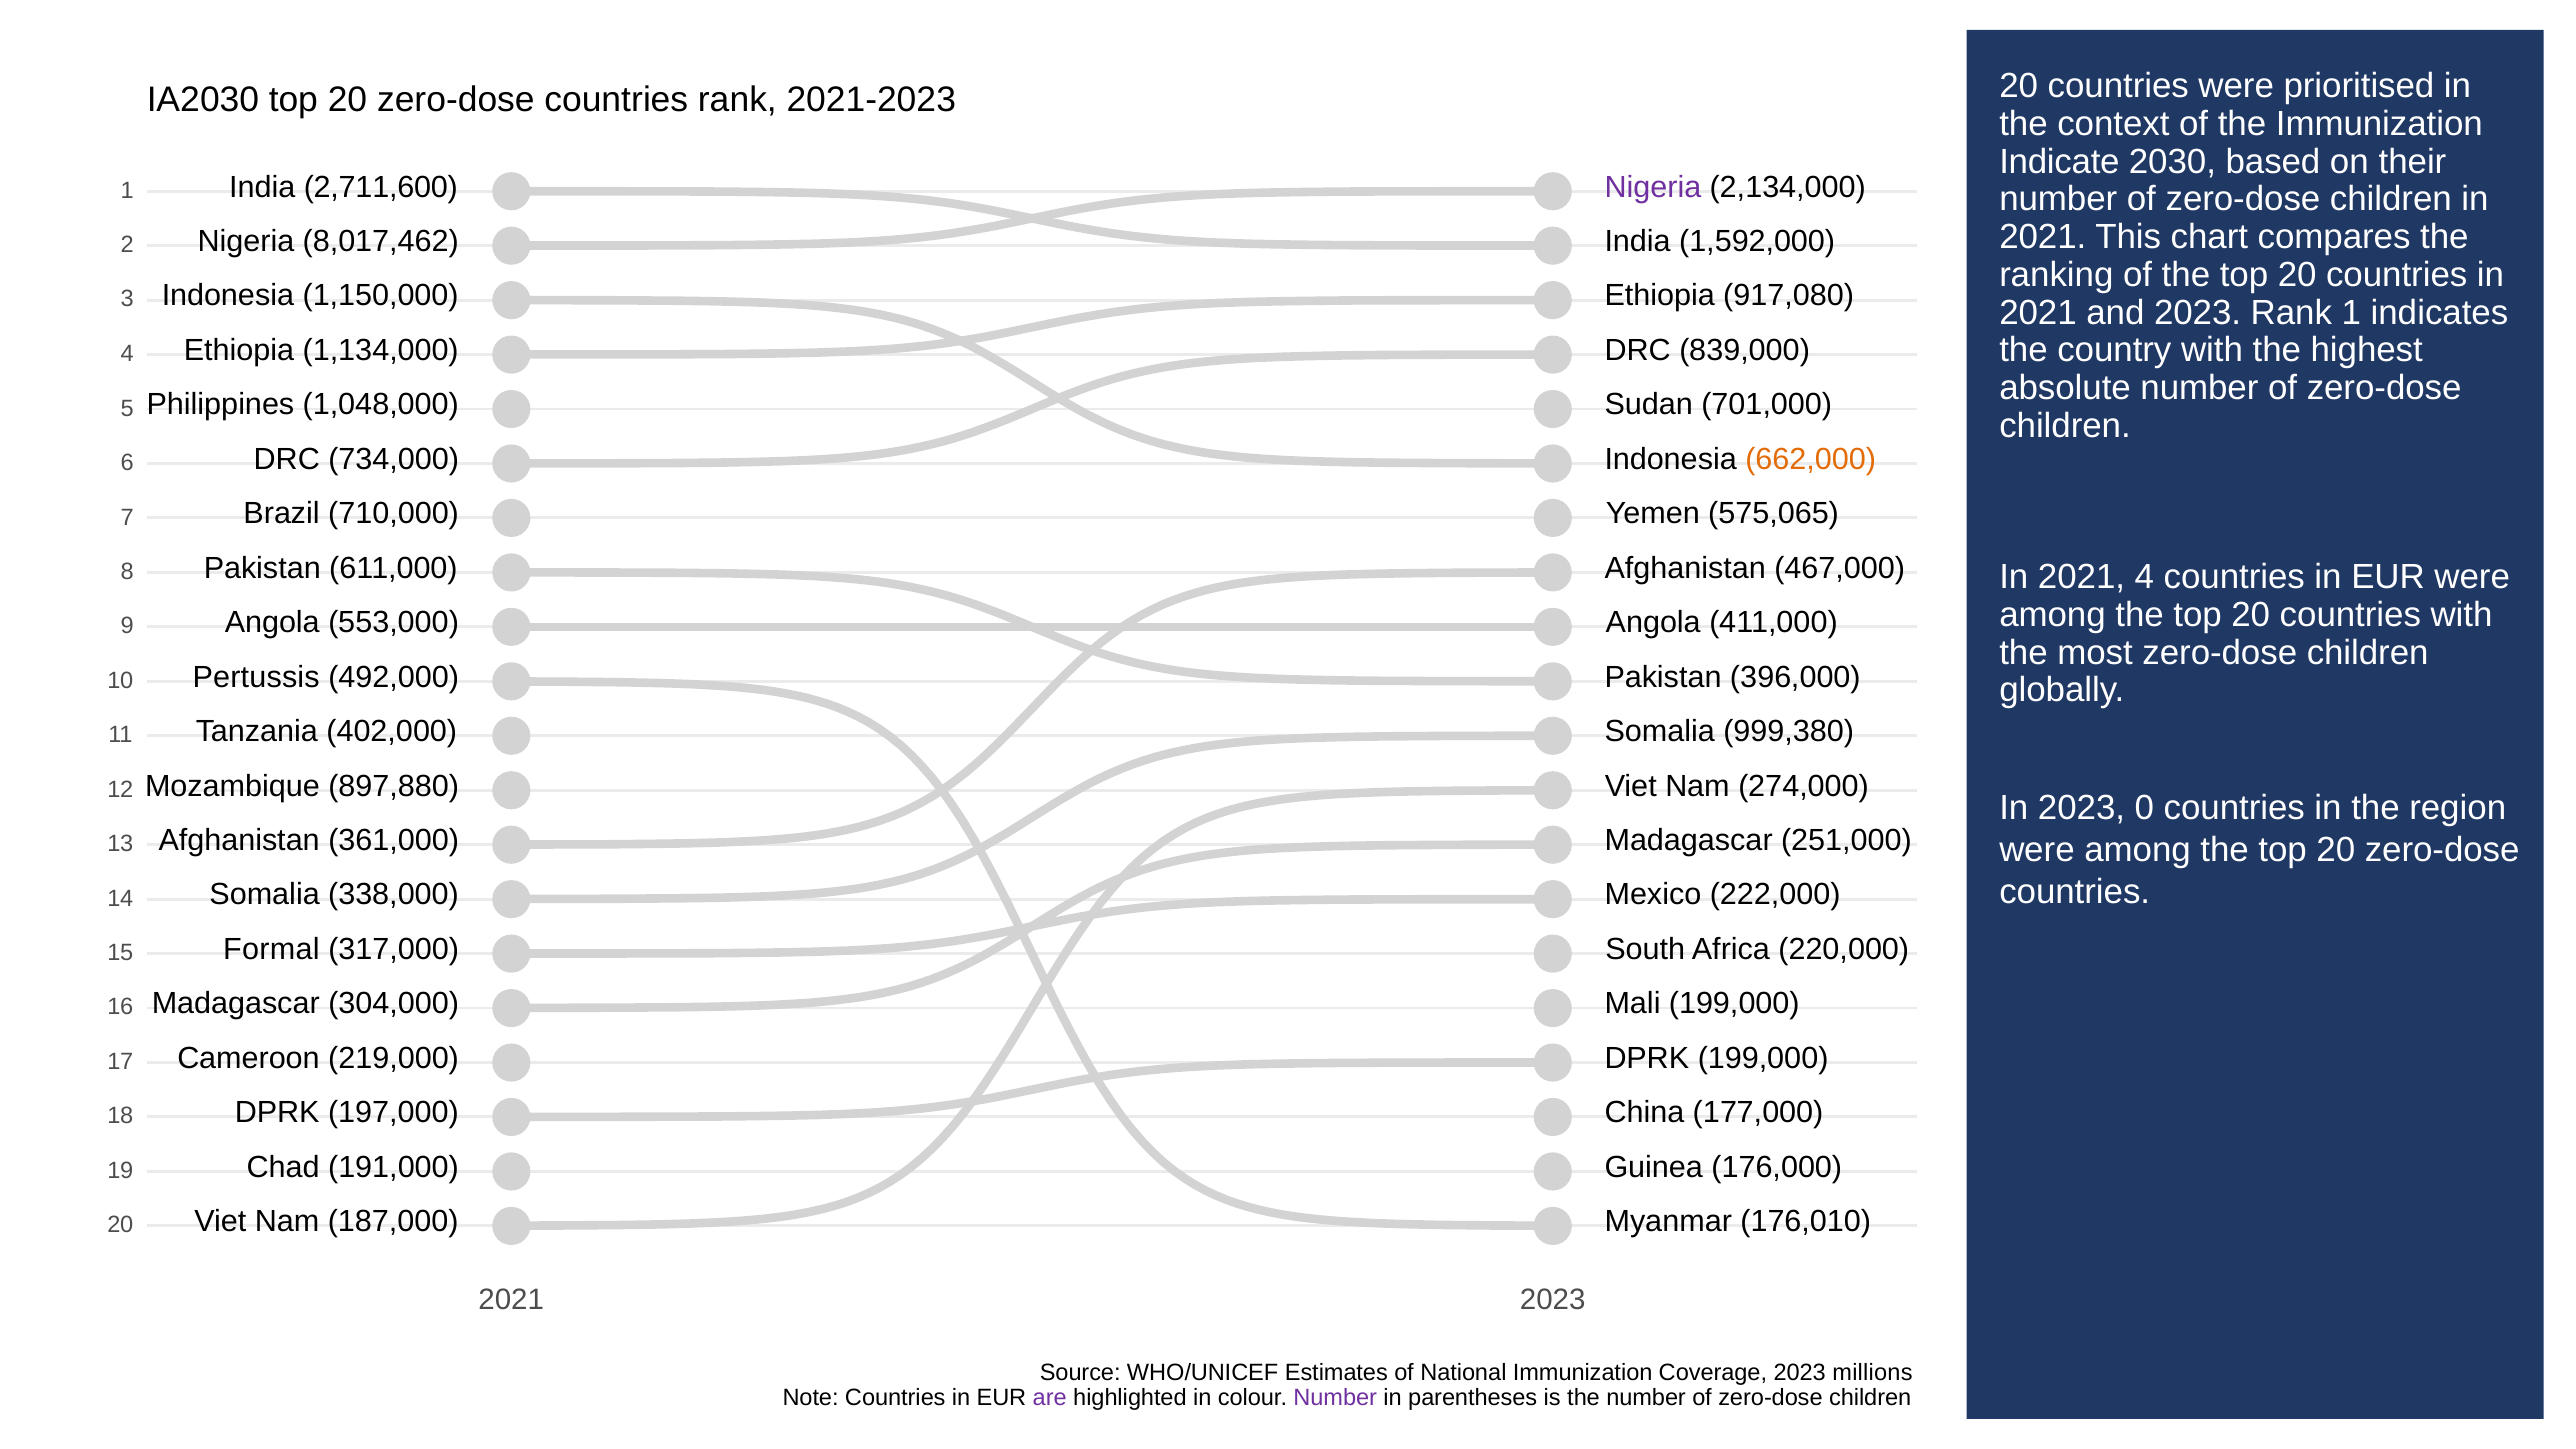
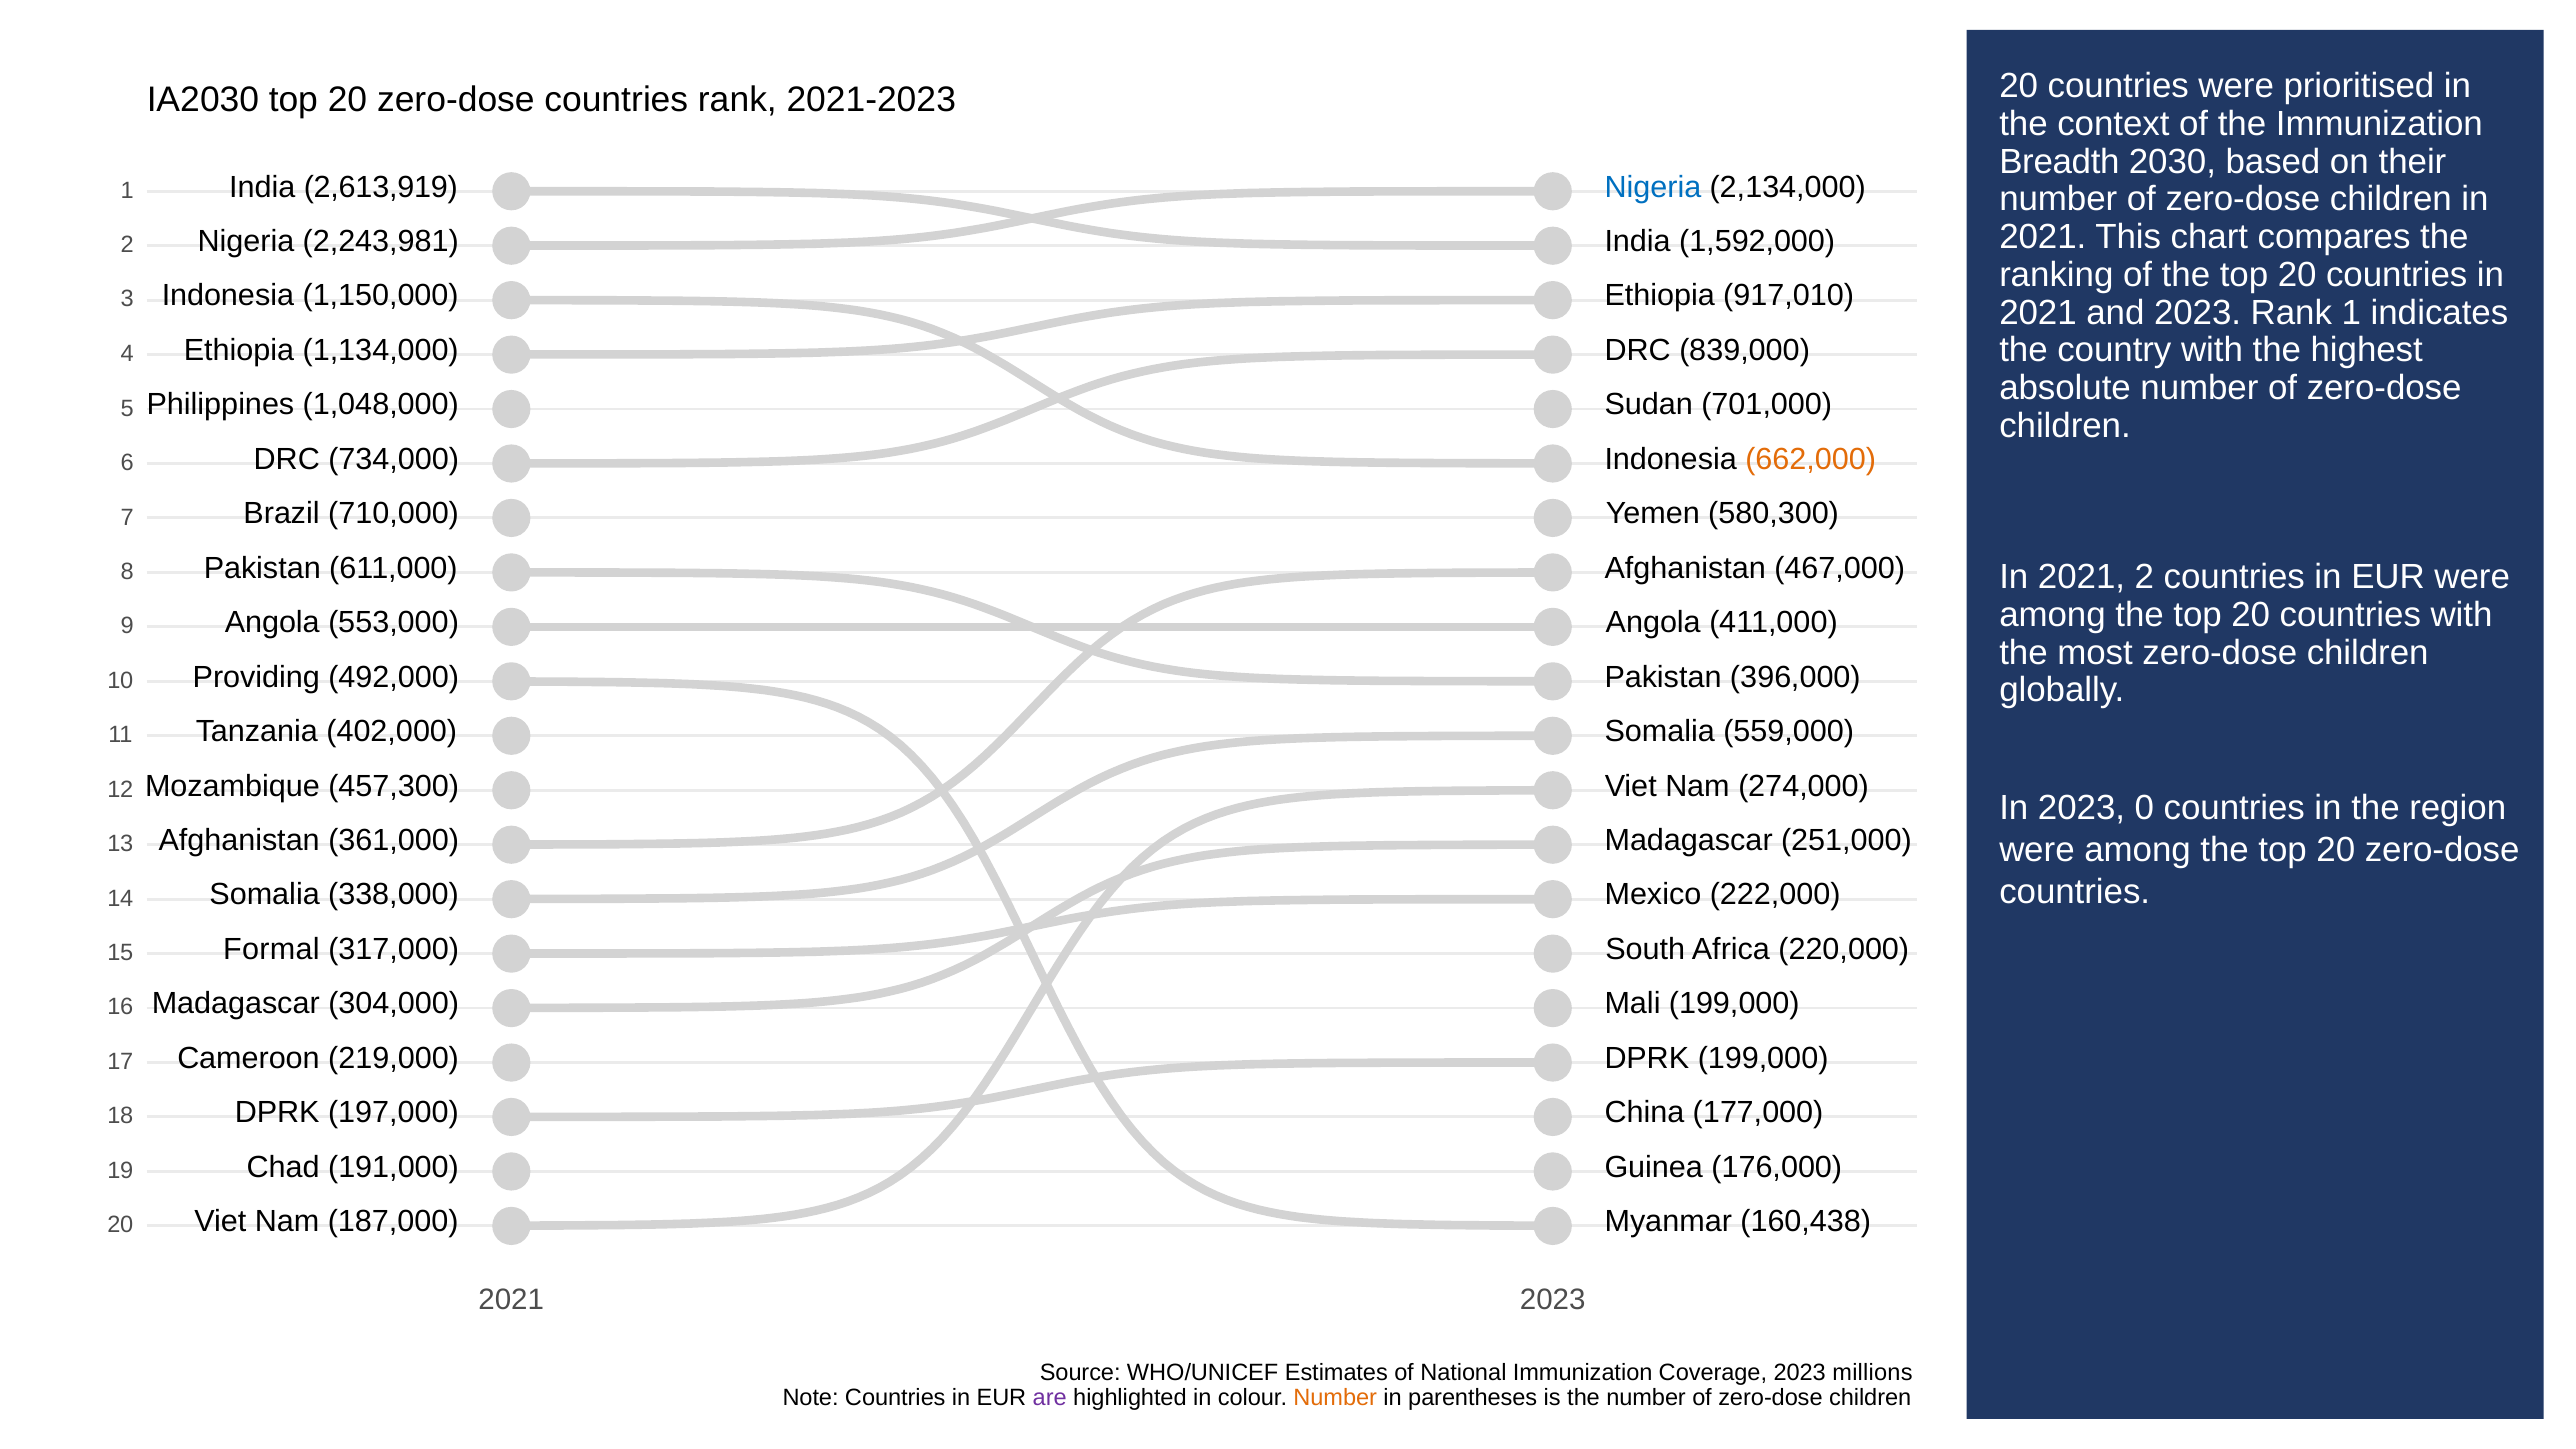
Indicate: Indicate -> Breadth (2059, 162)
2,711,600: 2,711,600 -> 2,613,919 (381, 187)
Nigeria colour: purple -> blue (1653, 187)
8,017,462: 8,017,462 -> 2,243,981 (381, 241)
917,080: 917,080 -> 917,010 (1789, 296)
575,065: 575,065 -> 580,300 (1774, 514)
2021 4: 4 -> 2 (2144, 577)
Pertussis: Pertussis -> Providing (256, 677)
999,380: 999,380 -> 559,000 (1789, 731)
897,880: 897,880 -> 457,300 (394, 786)
176,010: 176,010 -> 160,438 (1806, 1222)
Number colour: purple -> orange (1335, 1398)
